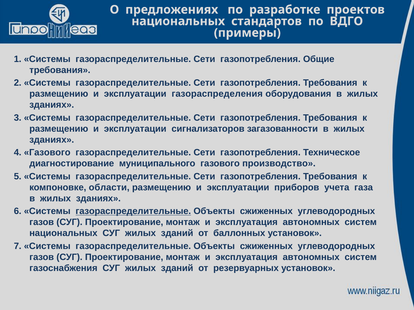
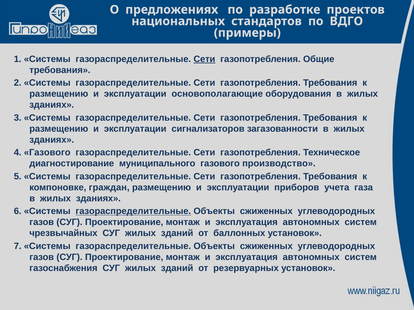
Сети underline: none -> present (204, 59)
газораспределения: газораспределения -> основополагающие (217, 94)
области: области -> граждан (109, 188)
национальных: национальных -> чрезвычайных (63, 234)
